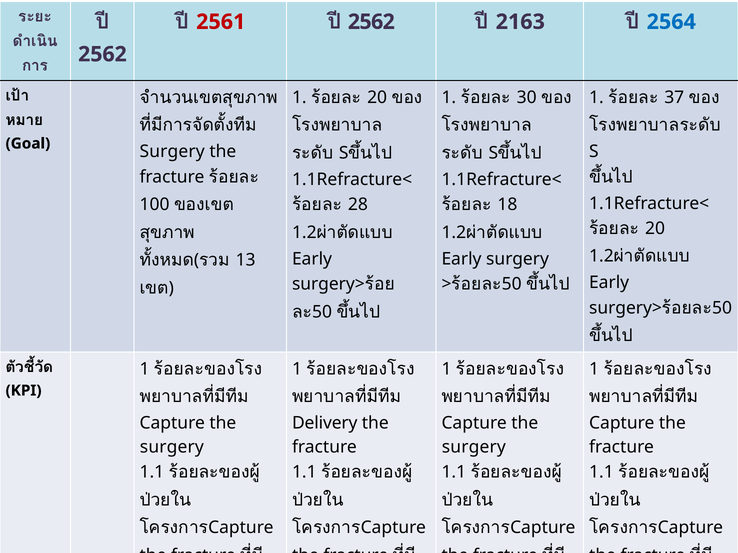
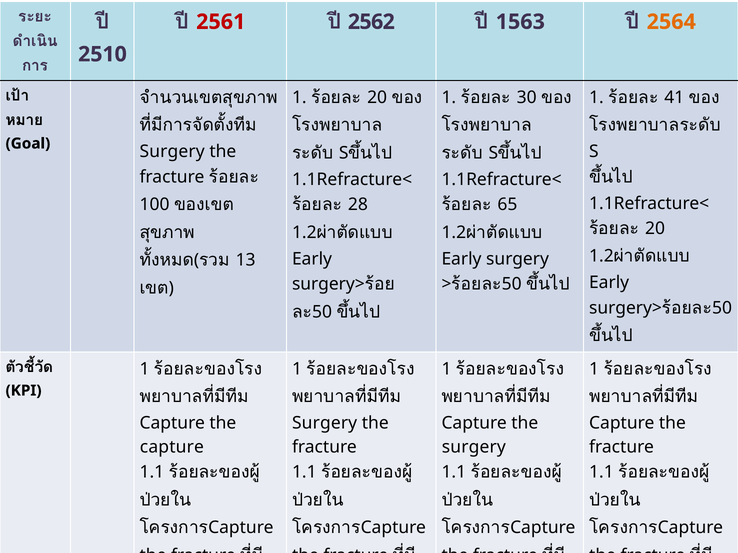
2163: 2163 -> 1563 (520, 22)
2564 colour: blue -> orange (671, 22)
2562: 2562 -> 2510 (102, 54)
37: 37 -> 41 (674, 98)
18: 18 -> 65 (507, 205)
Delivery: Delivery -> Surgery (325, 424)
surgery: surgery -> capture (172, 447)
